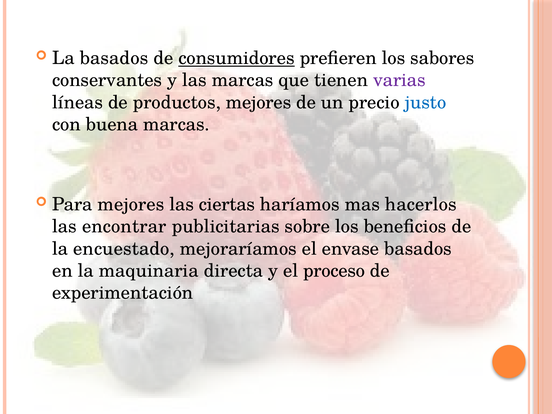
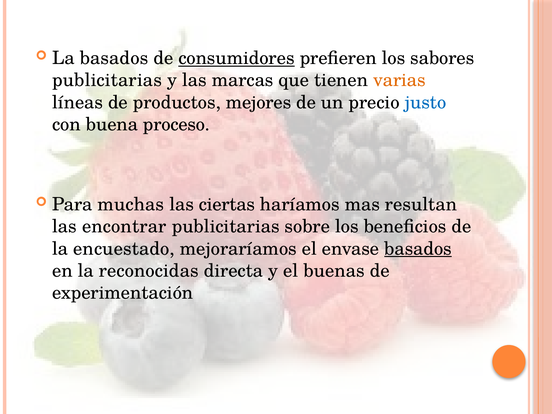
conservantes: conservantes -> publicitarias (107, 80)
varias colour: purple -> orange (399, 80)
buena marcas: marcas -> proceso (176, 124)
Para mejores: mejores -> muchas (131, 204)
hacerlos: hacerlos -> resultan (421, 204)
basados underline: none -> present (418, 249)
maquinaria: maquinaria -> reconocidas (149, 271)
proceso: proceso -> buenas (334, 271)
